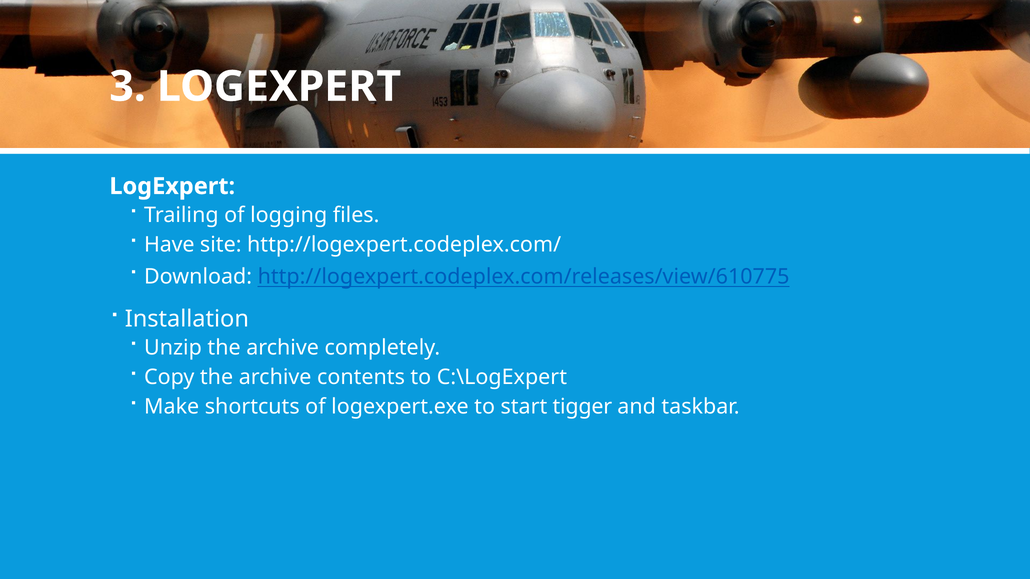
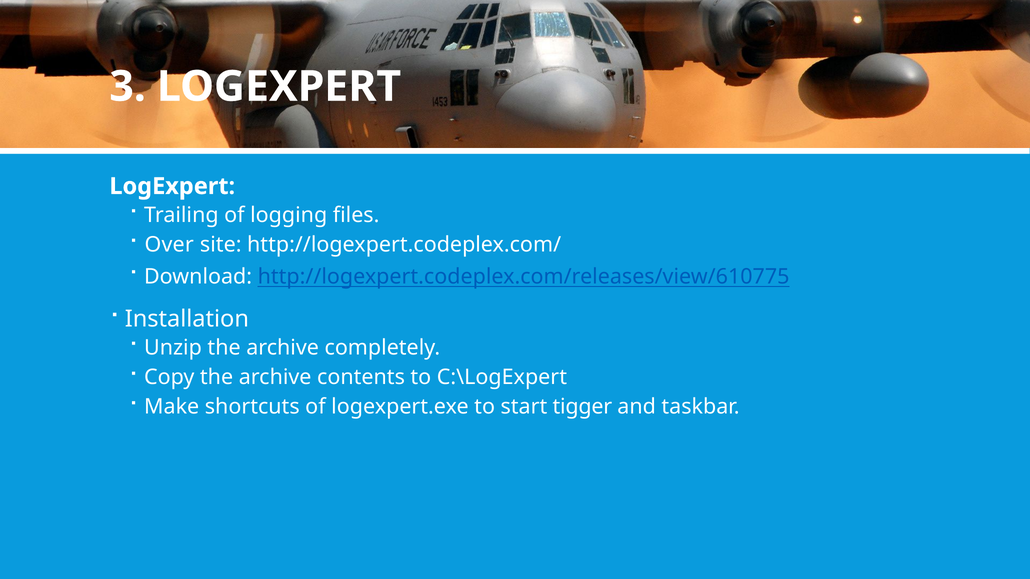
Have: Have -> Over (169, 245)
